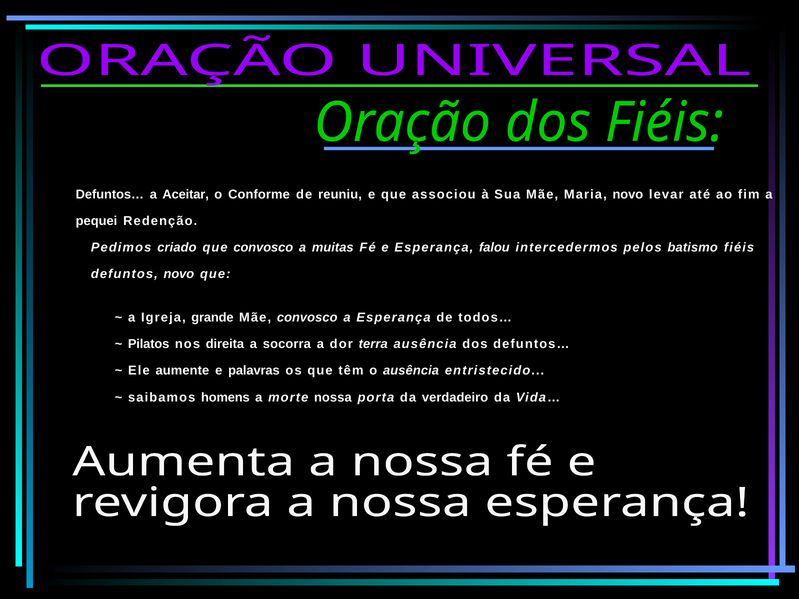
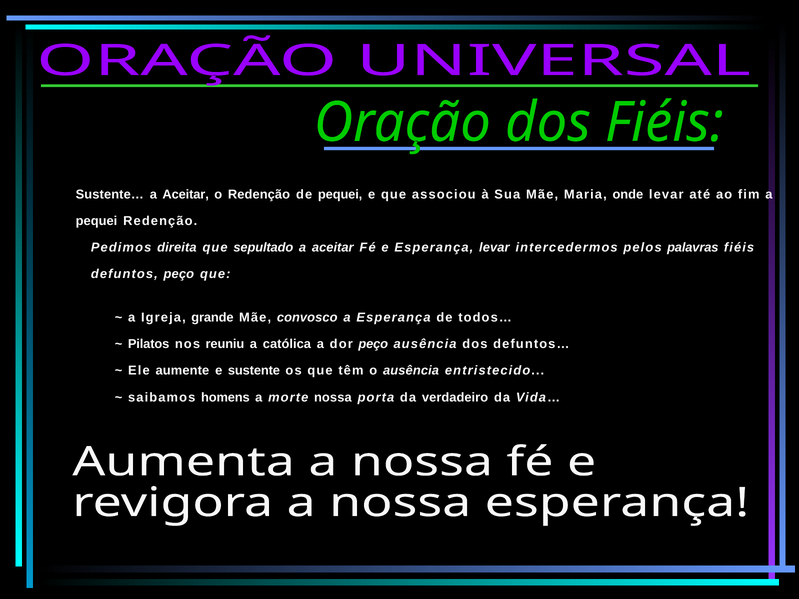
Defuntos…: Defuntos… -> Sustente… (110, 194)
o Conforme: Conforme -> Redenção (259, 194)
de reuniu: reuniu -> pequei (340, 194)
Maria novo: novo -> onde (628, 194)
criado: criado -> direita (177, 248)
que convosco: convosco -> sepultado (263, 248)
muitas: muitas -> aceitar (333, 248)
Esperança falou: falou -> levar (494, 248)
batismo: batismo -> palavras (693, 248)
defuntos novo: novo -> peço (179, 274)
direita: direita -> reuniu (225, 344)
socorra: socorra -> católica (287, 344)
dor terra: terra -> peço (373, 344)
palavras: palavras -> sustente (254, 371)
